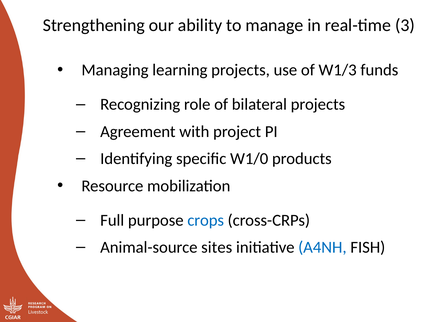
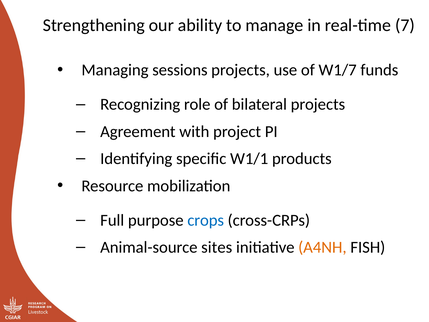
3: 3 -> 7 (405, 25)
learning: learning -> sessions (180, 70)
W1/3: W1/3 -> W1/7 (338, 70)
W1/0: W1/0 -> W1/1 (249, 159)
A4NH colour: blue -> orange (322, 247)
